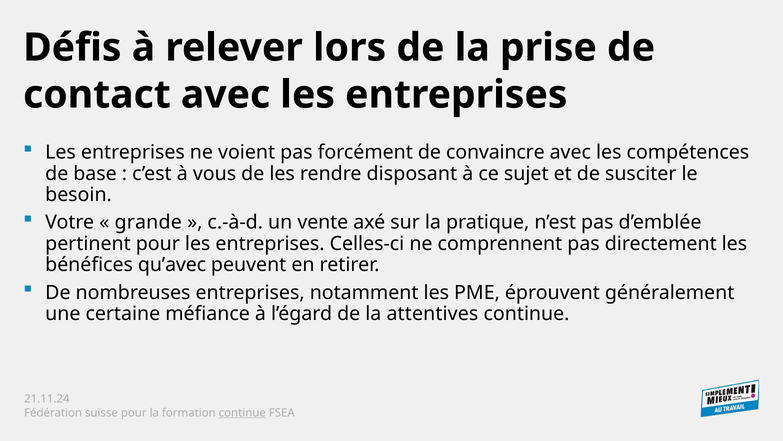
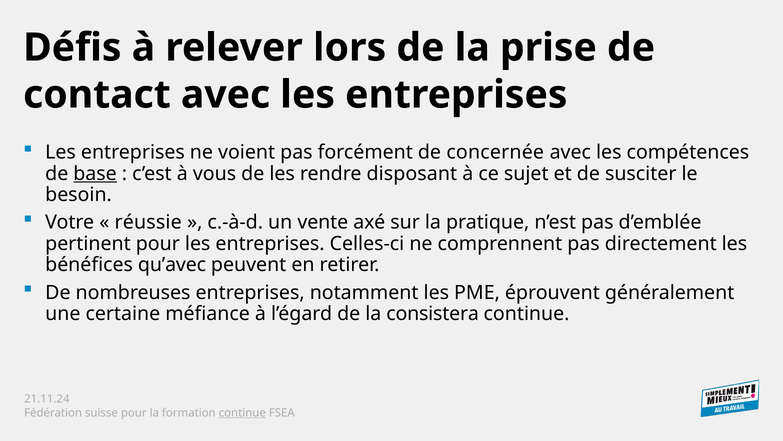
convaincre: convaincre -> concernée (495, 152)
base underline: none -> present (95, 173)
grande: grande -> réussie (148, 222)
attentives: attentives -> consistera (433, 313)
